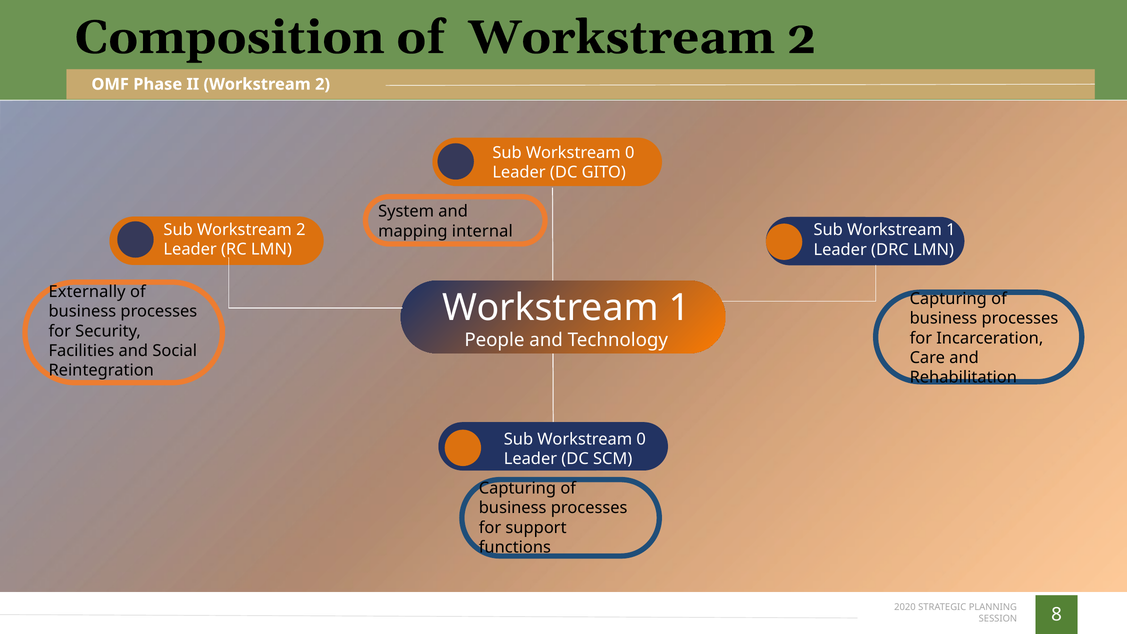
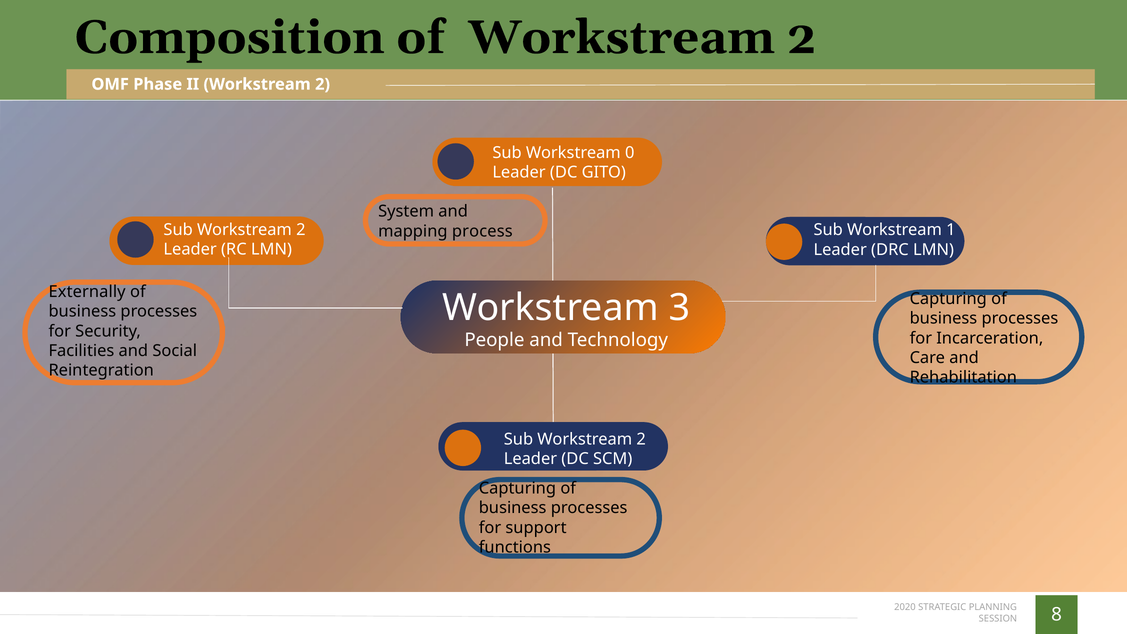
internal: internal -> process (482, 231)
1: 1 -> 3 (679, 308)
0: 0 -> 2 (641, 439)
